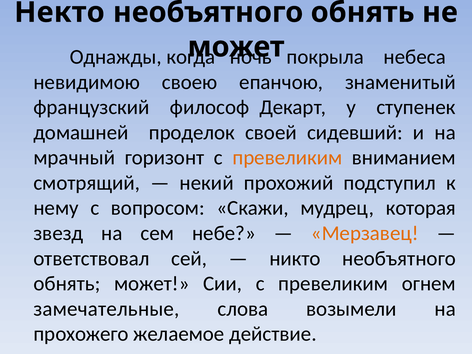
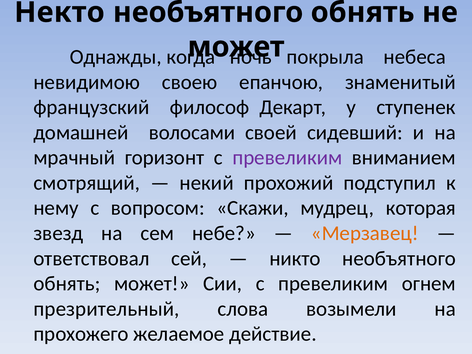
проделок: проделок -> волосами (192, 133)
превеликим colour: orange -> purple (287, 158)
замечательные: замечательные -> презрительный (107, 309)
